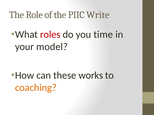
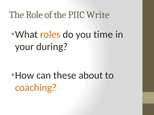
roles colour: red -> orange (50, 35)
model: model -> during (52, 47)
works: works -> about (91, 76)
